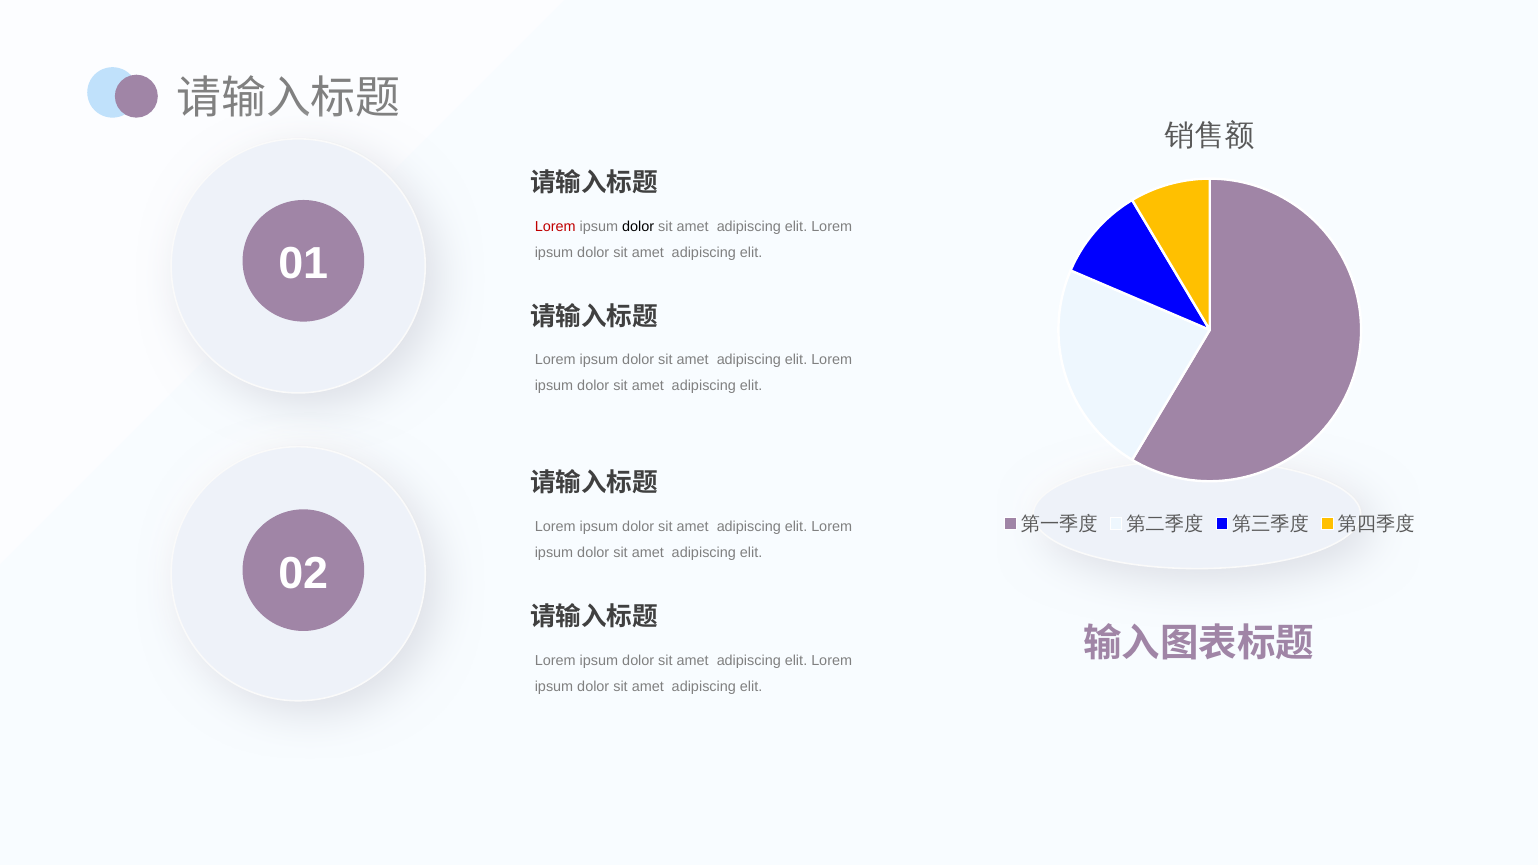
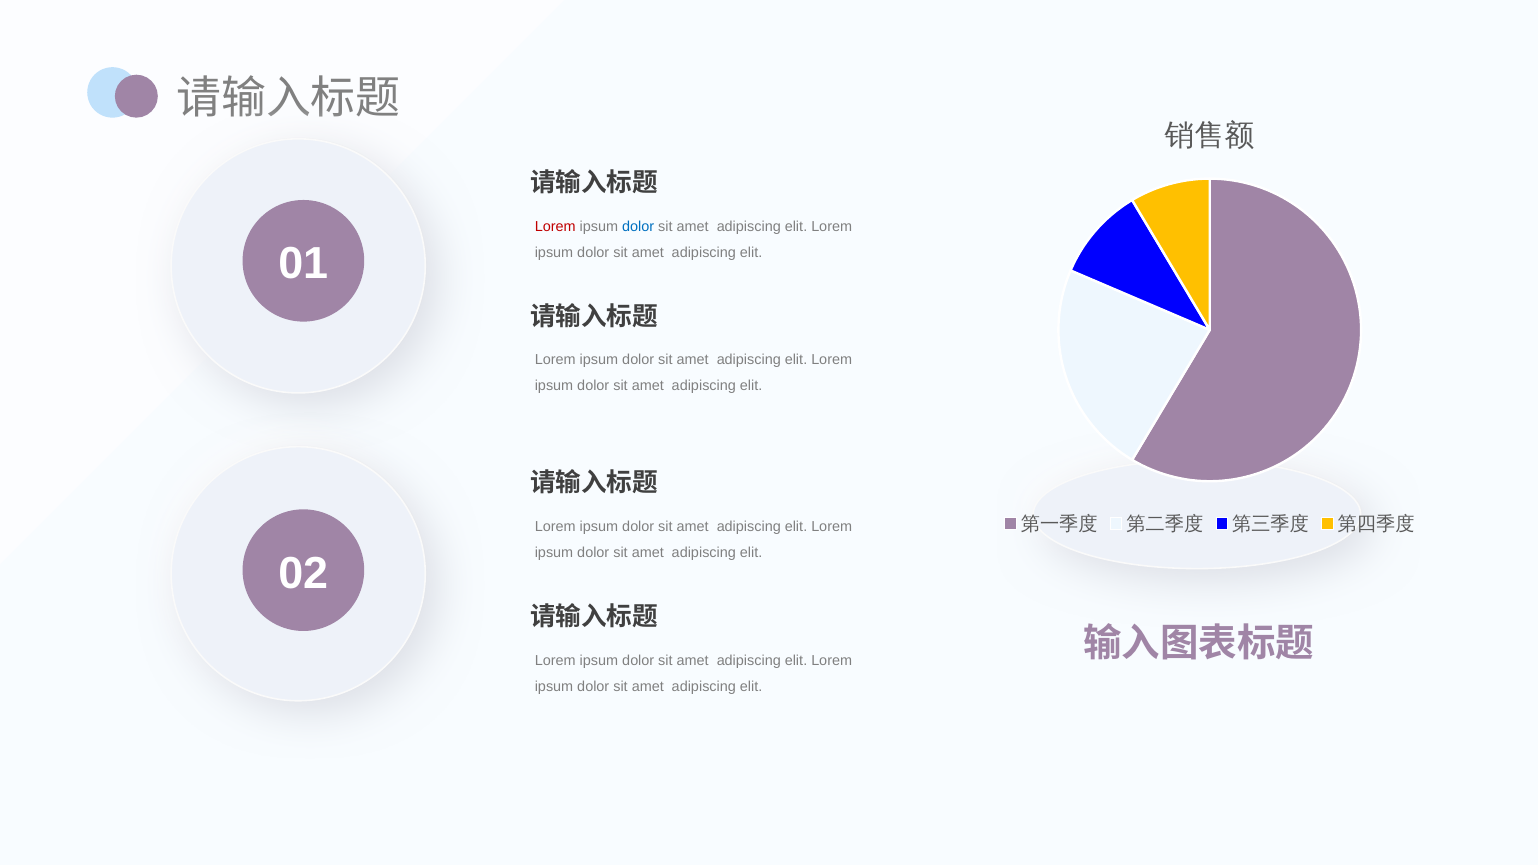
dolor colour: black -> blue (638, 226)
